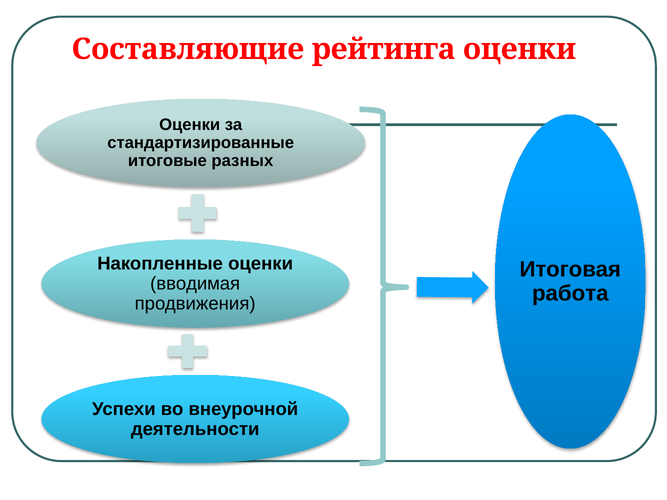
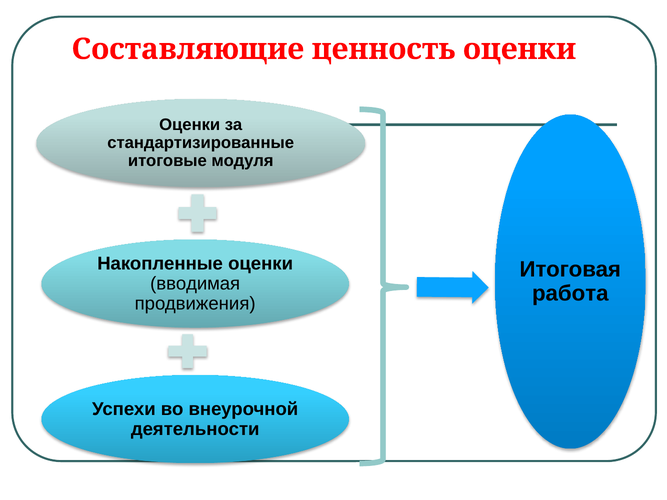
рейтинга: рейтинга -> ценность (384, 49)
разных: разных -> модуля (242, 161)
